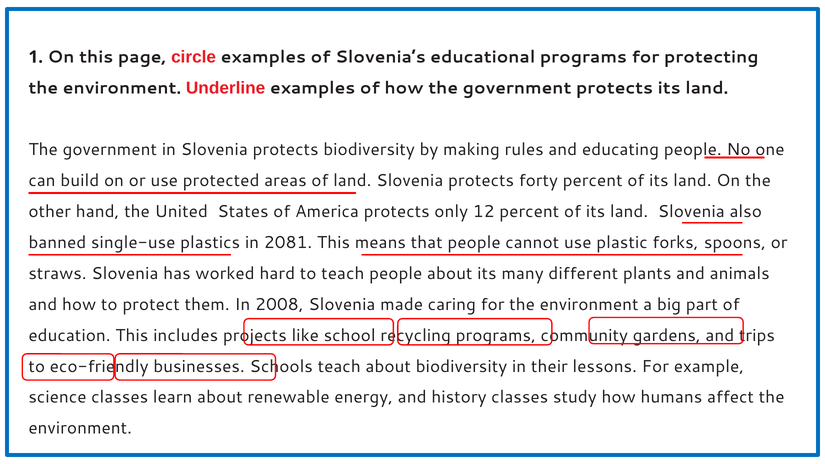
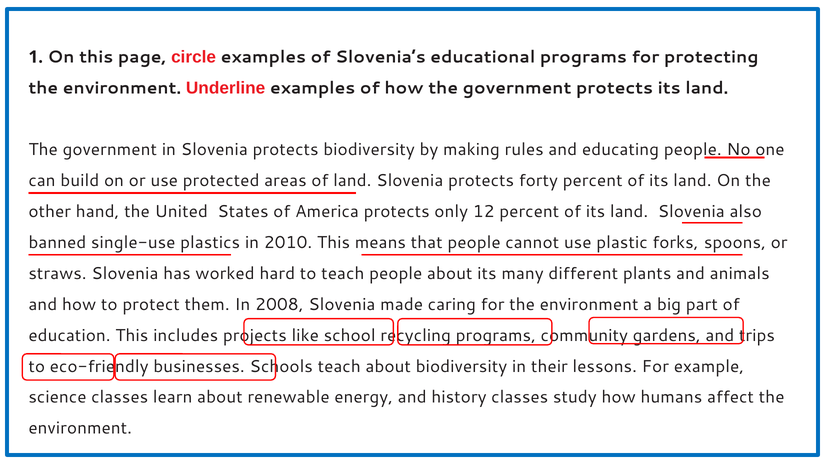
2081: 2081 -> 2010 (288, 243)
